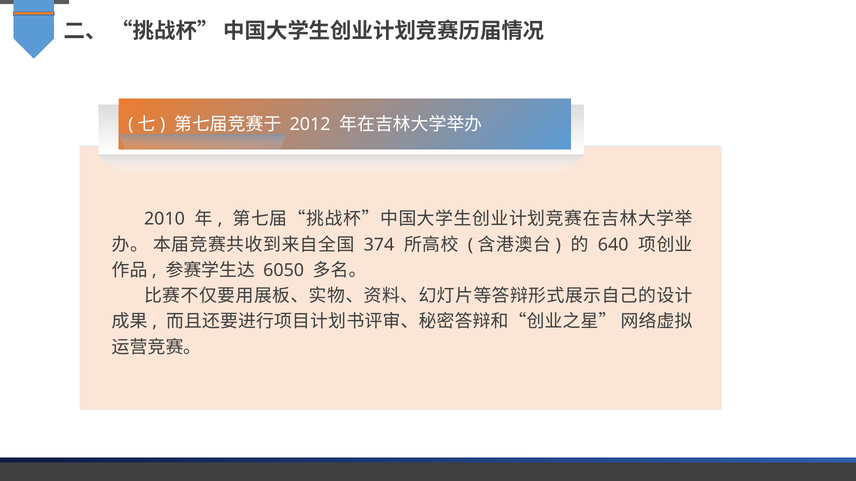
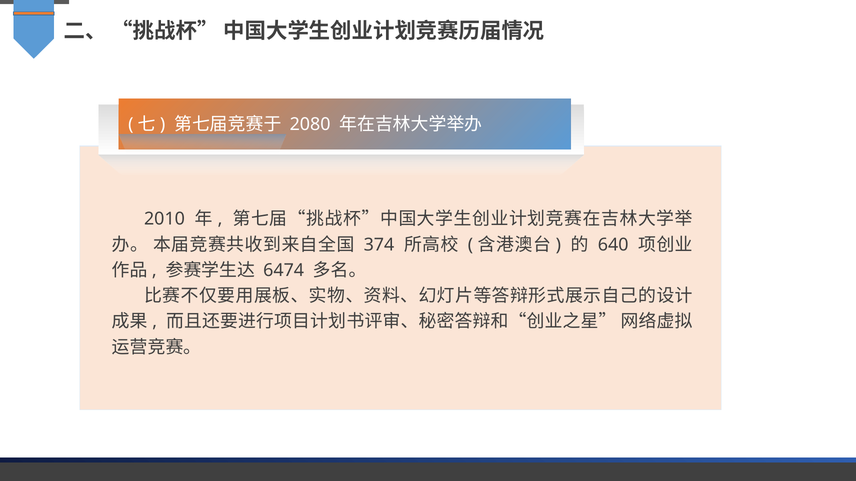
2012: 2012 -> 2080 (310, 124)
6050: 6050 -> 6474 (284, 271)
